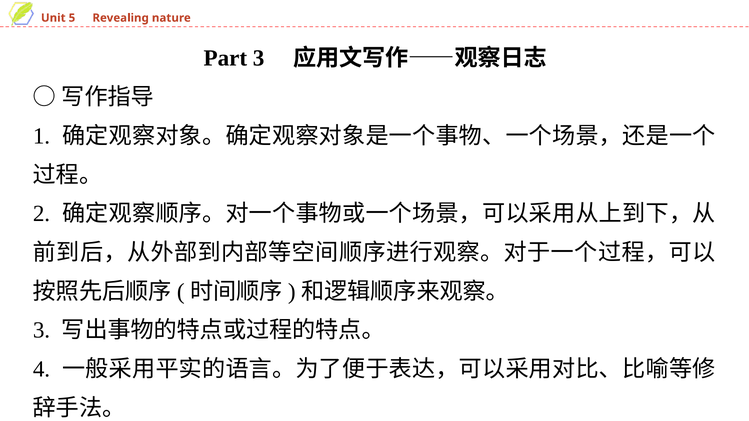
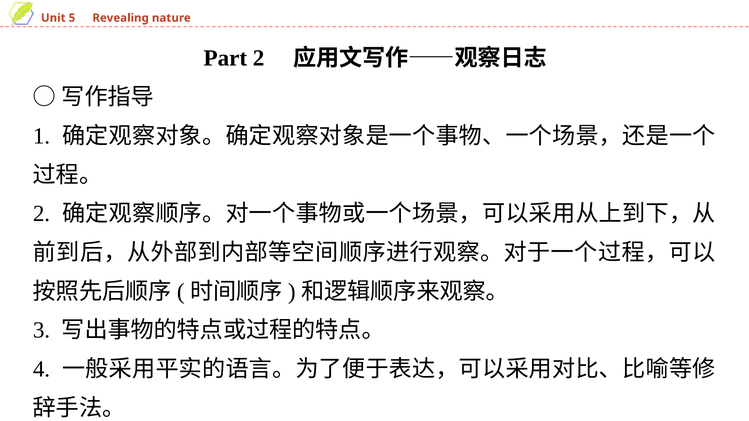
Part 3: 3 -> 2 (259, 58)
